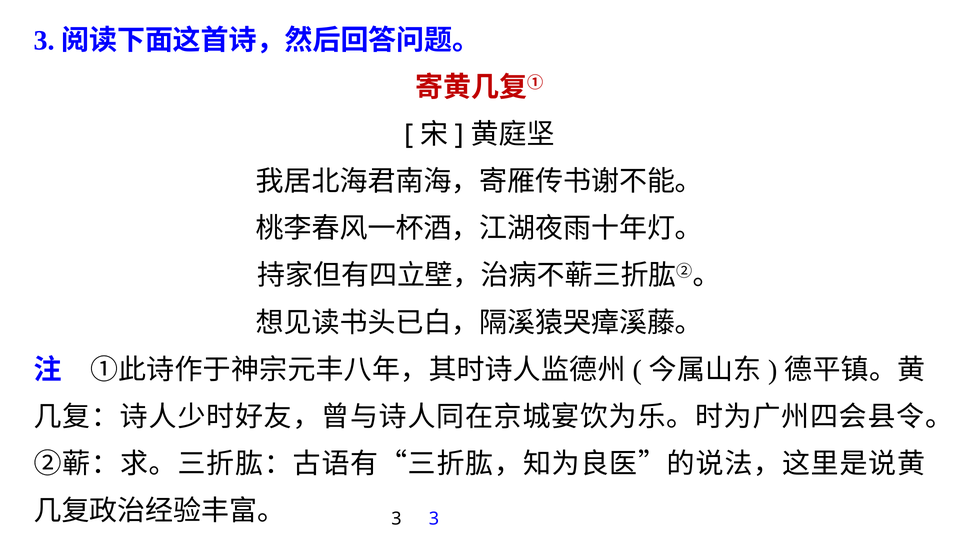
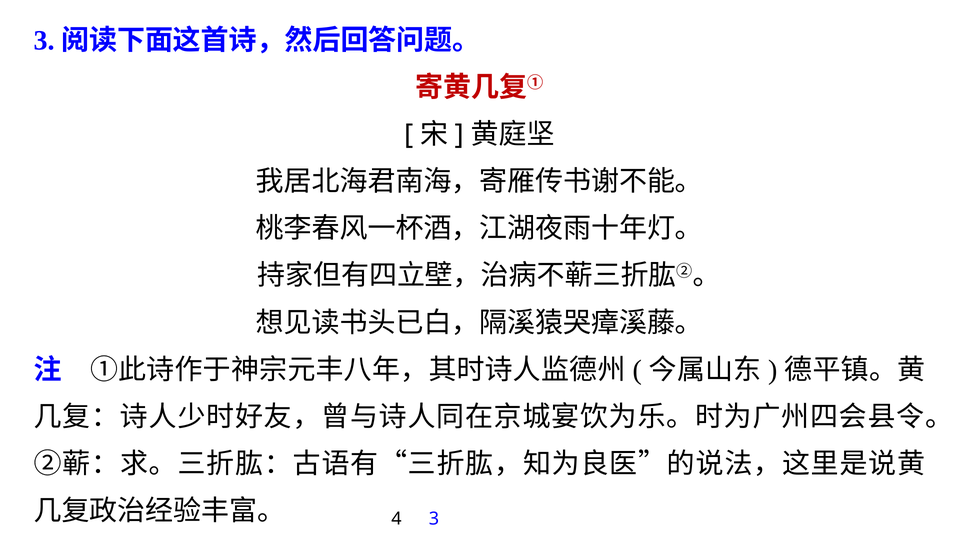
3: 3 -> 4 (396, 518)
